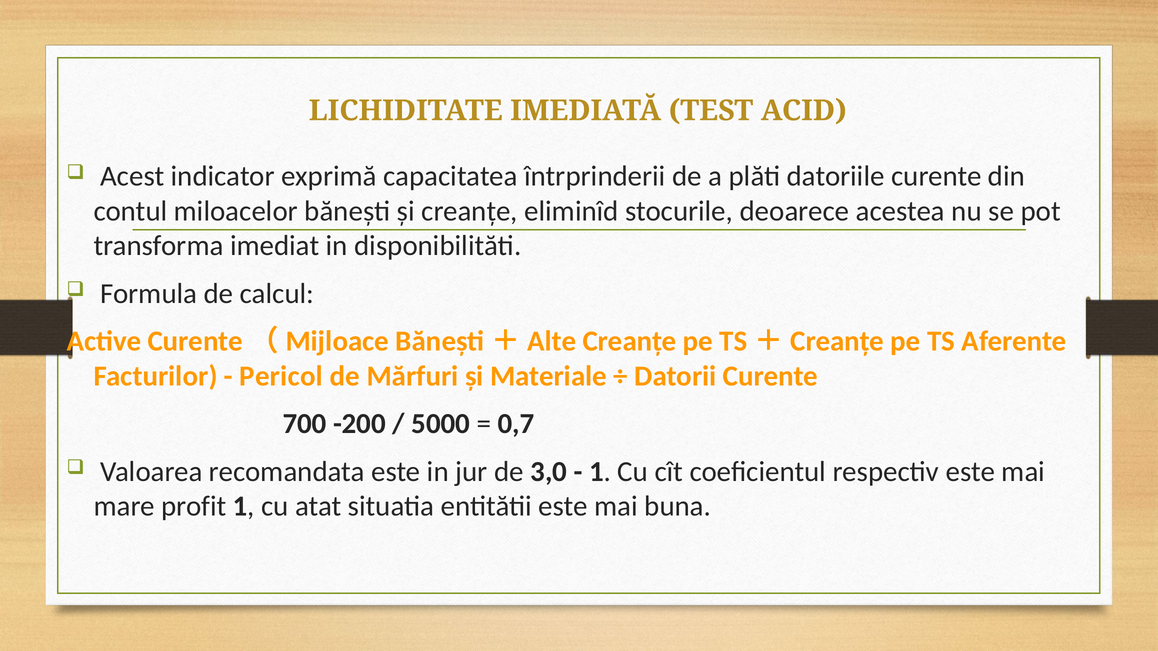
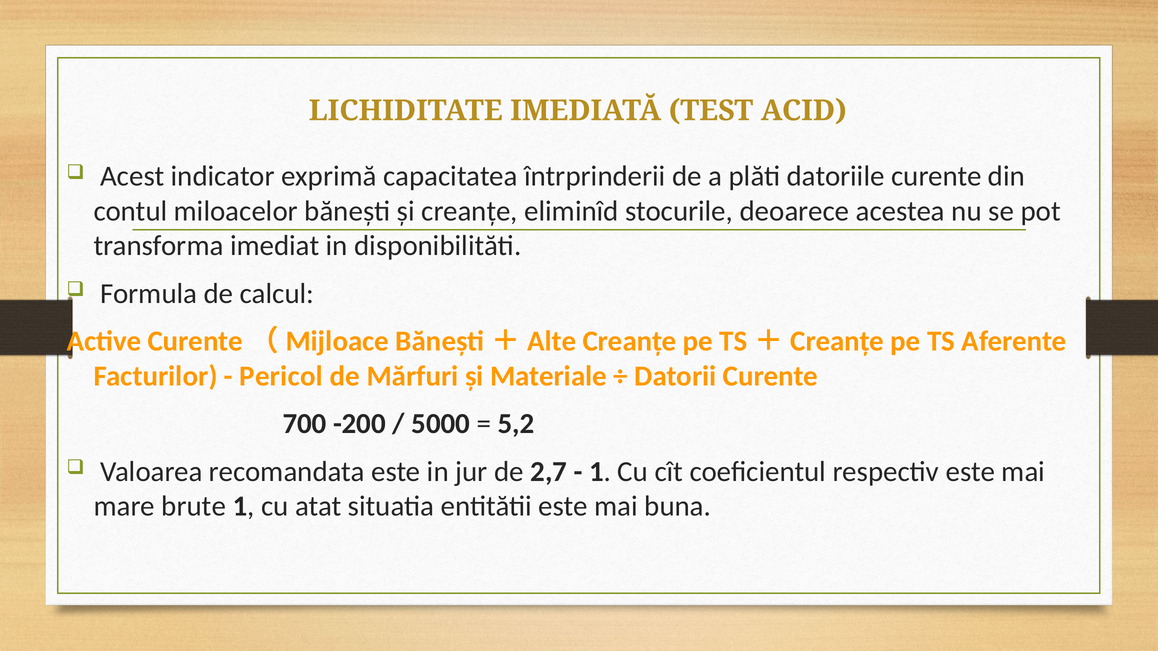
0,7: 0,7 -> 5,2 (516, 424)
3,0: 3,0 -> 2,7 (549, 472)
profit: profit -> brute (194, 507)
